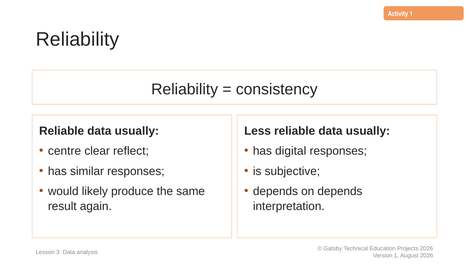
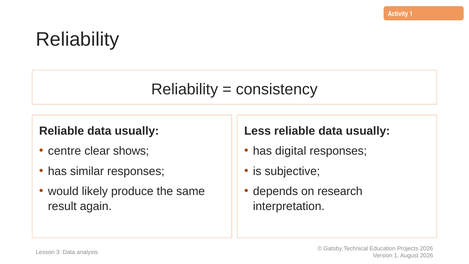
reflect: reflect -> shows (131, 151)
on depends: depends -> research (340, 191)
